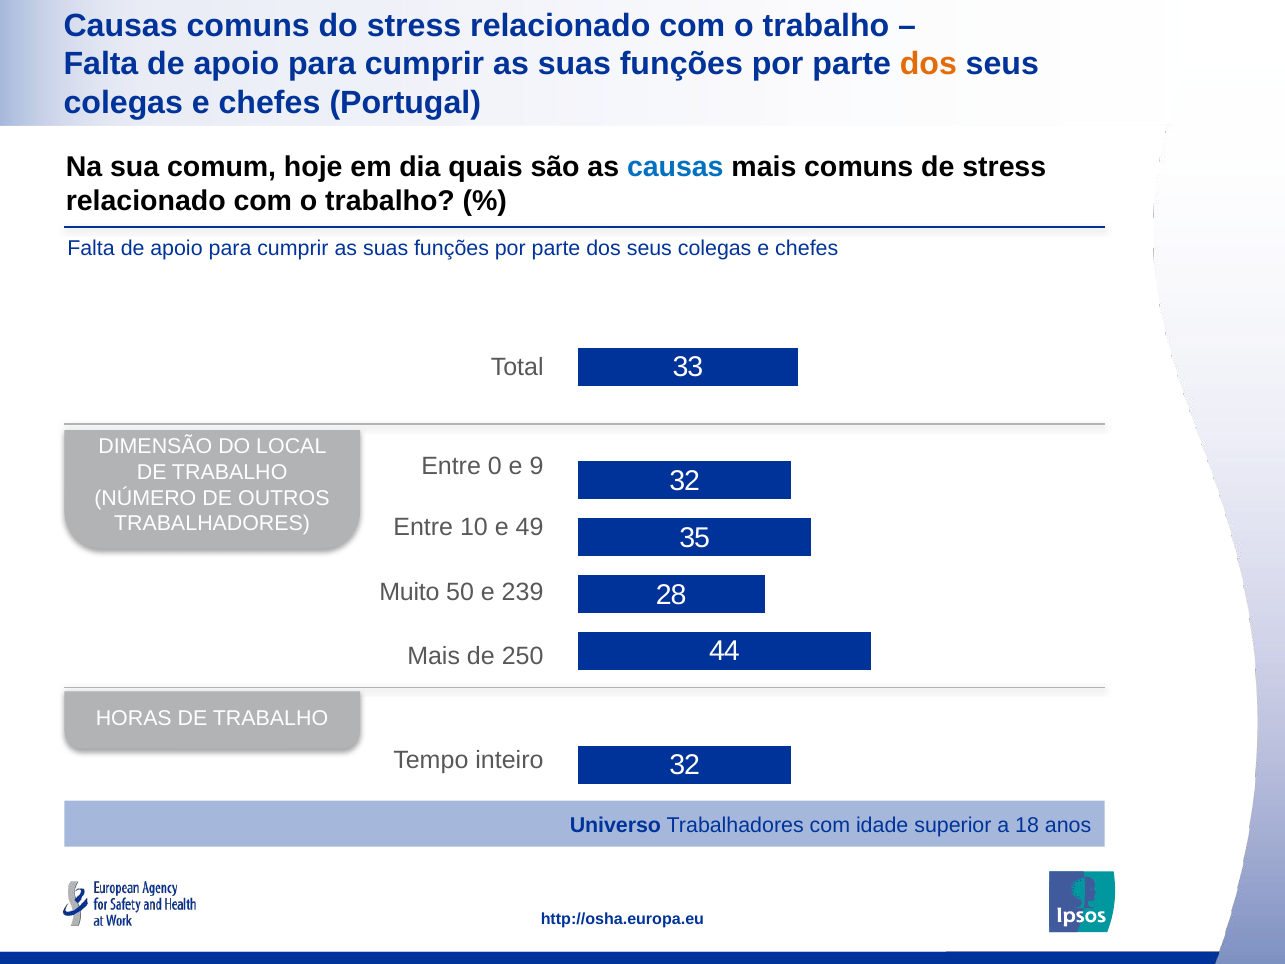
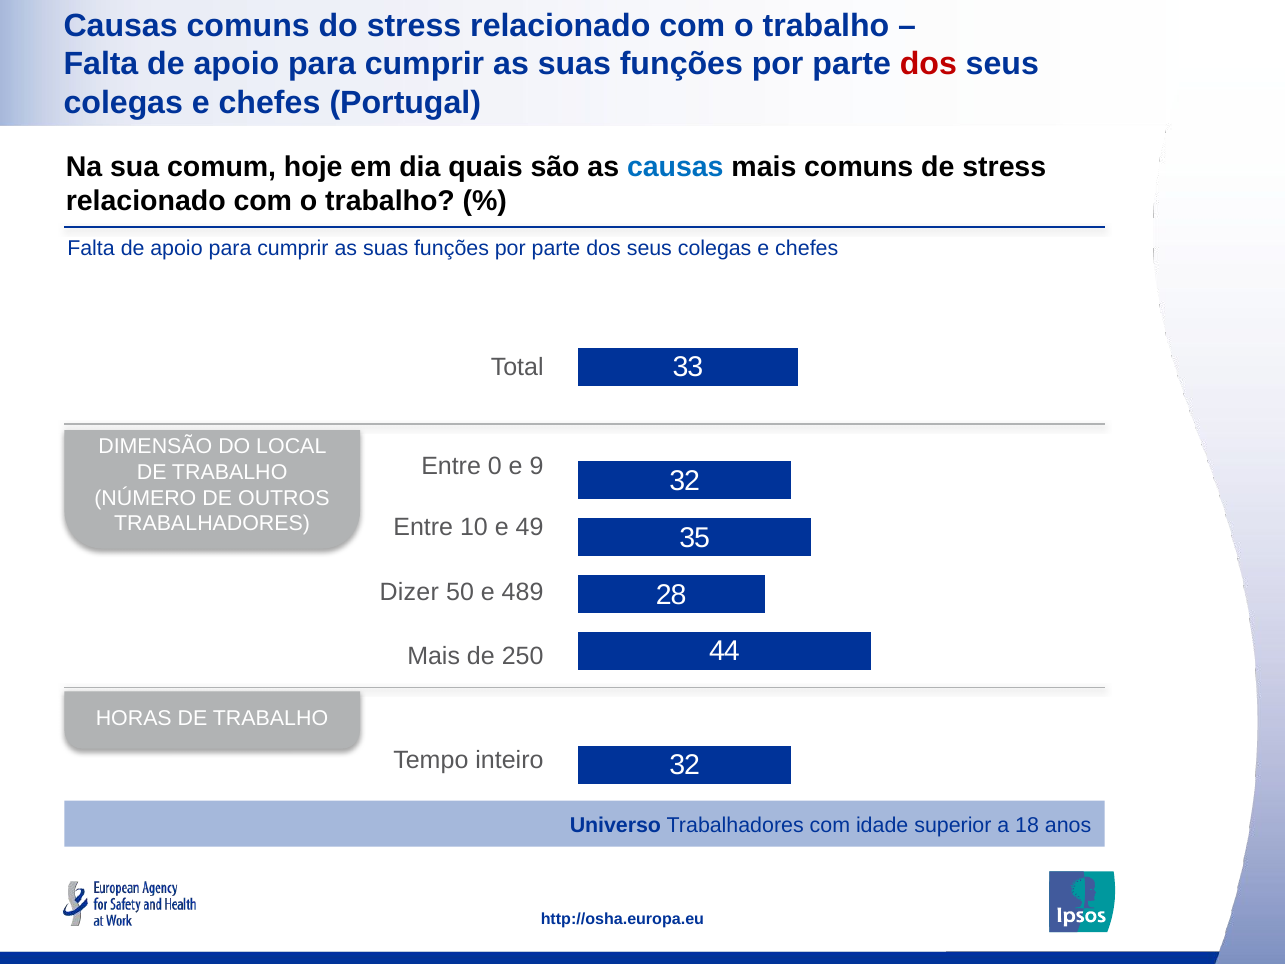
dos colour: orange -> red (928, 64)
Muito: Muito -> Dizer (409, 592)
239: 239 -> 489 (523, 592)
